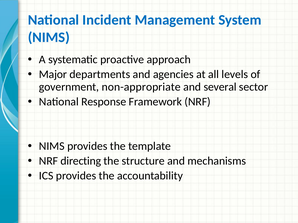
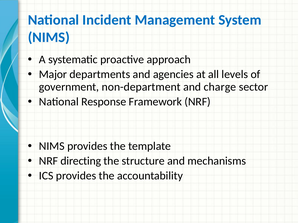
non-appropriate: non-appropriate -> non-department (141, 87)
several: several -> charge (220, 87)
